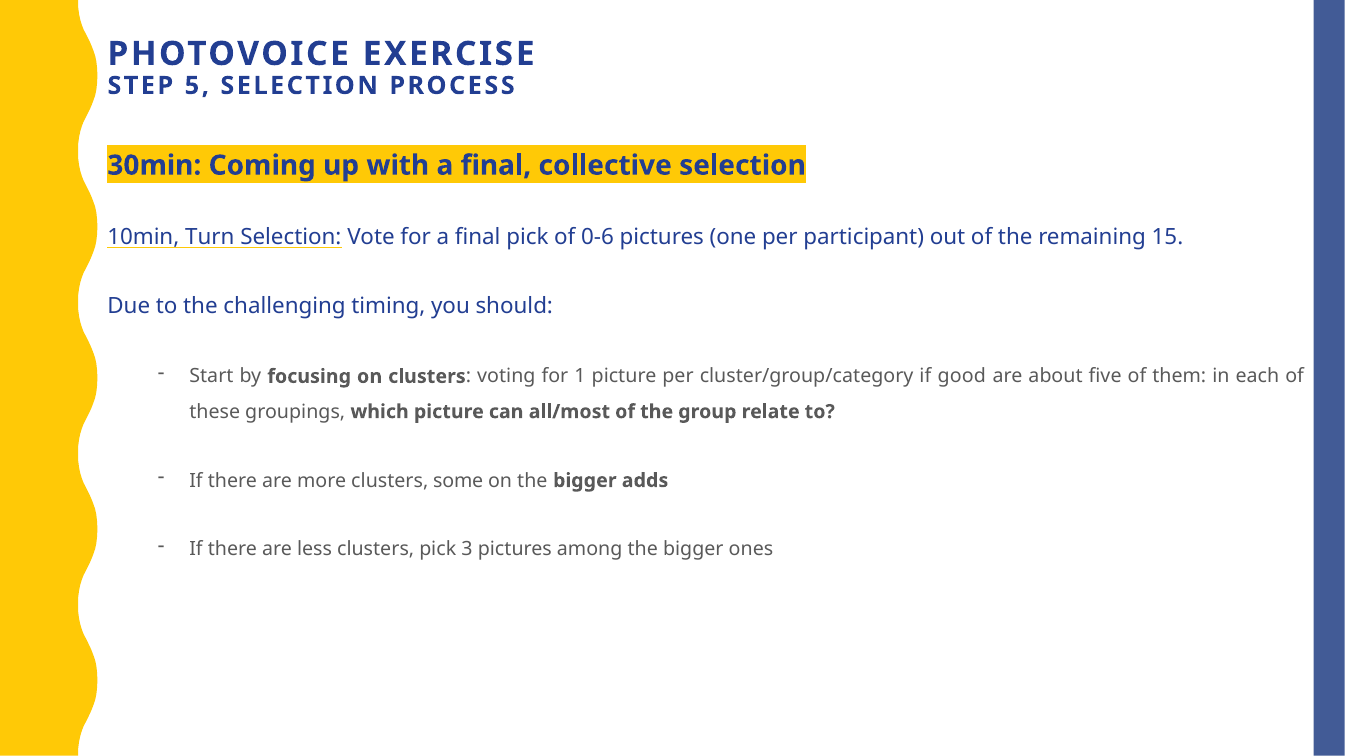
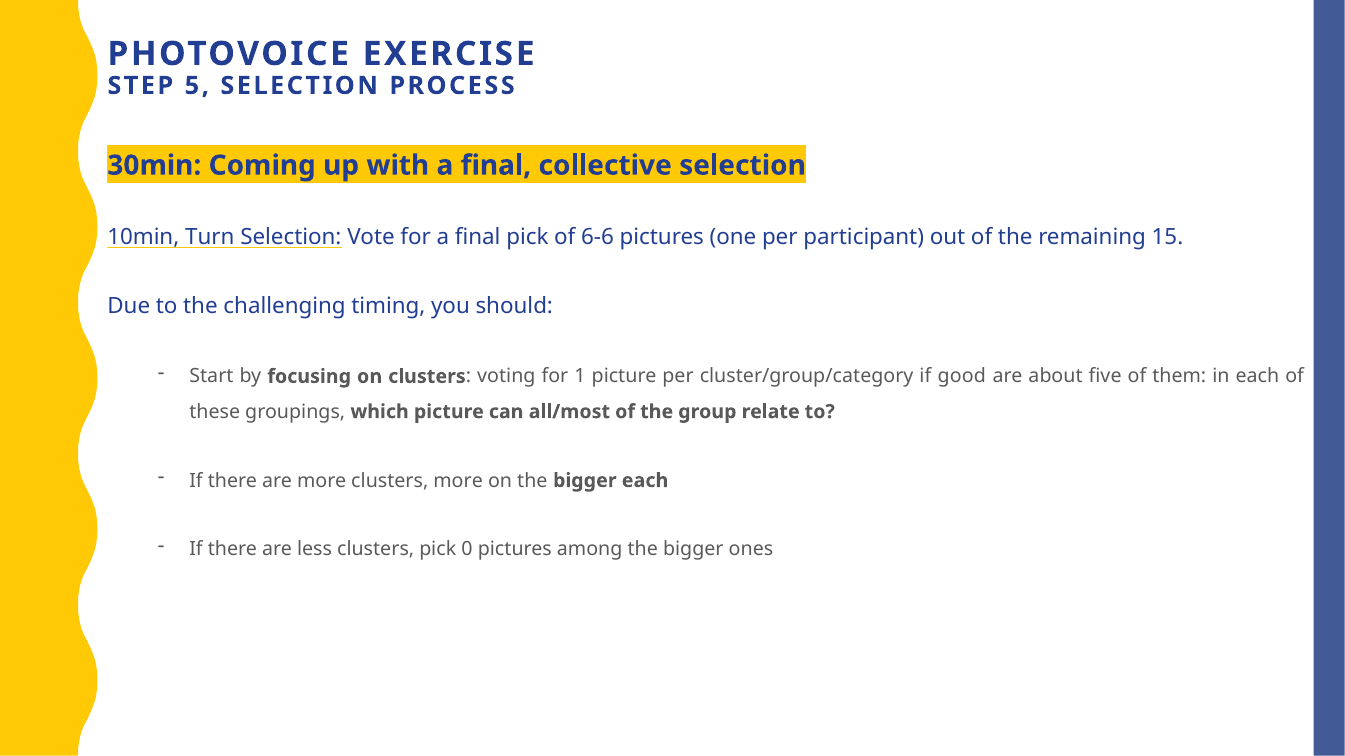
0-6: 0-6 -> 6-6 (598, 237)
clusters some: some -> more (458, 481)
bigger adds: adds -> each (645, 481)
3: 3 -> 0 (467, 550)
